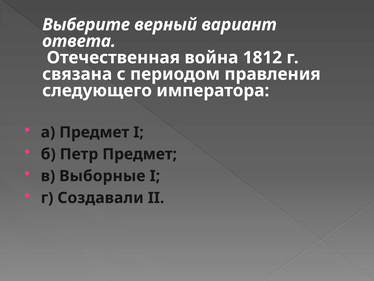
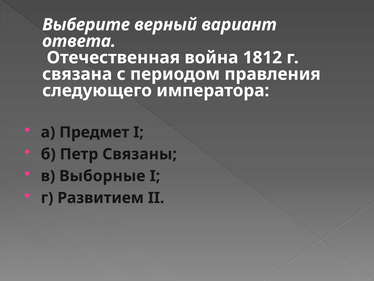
Петр Предмет: Предмет -> Связаны (140, 154)
Создавали: Создавали -> Развитием (101, 198)
